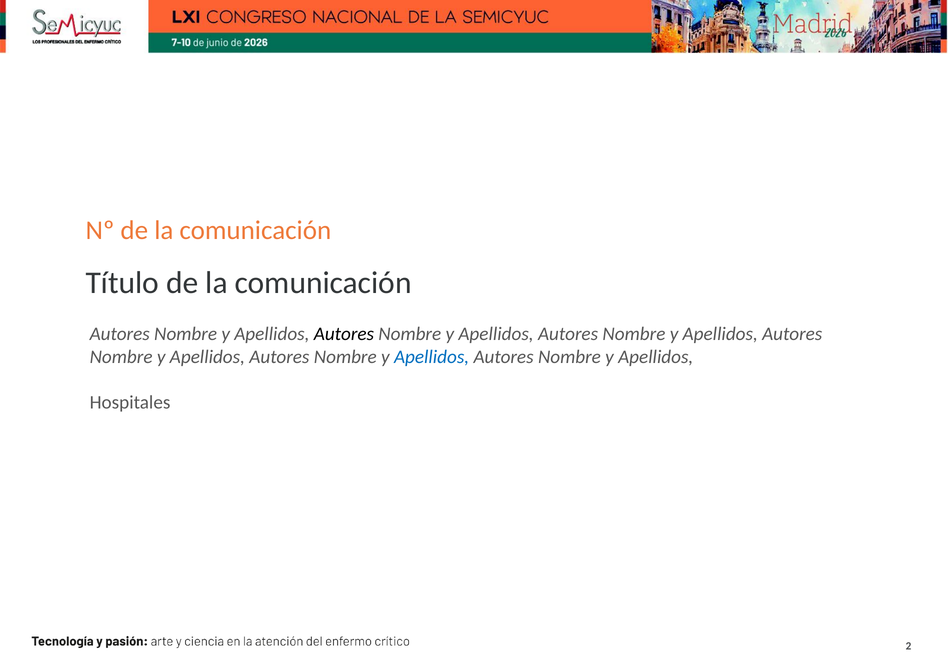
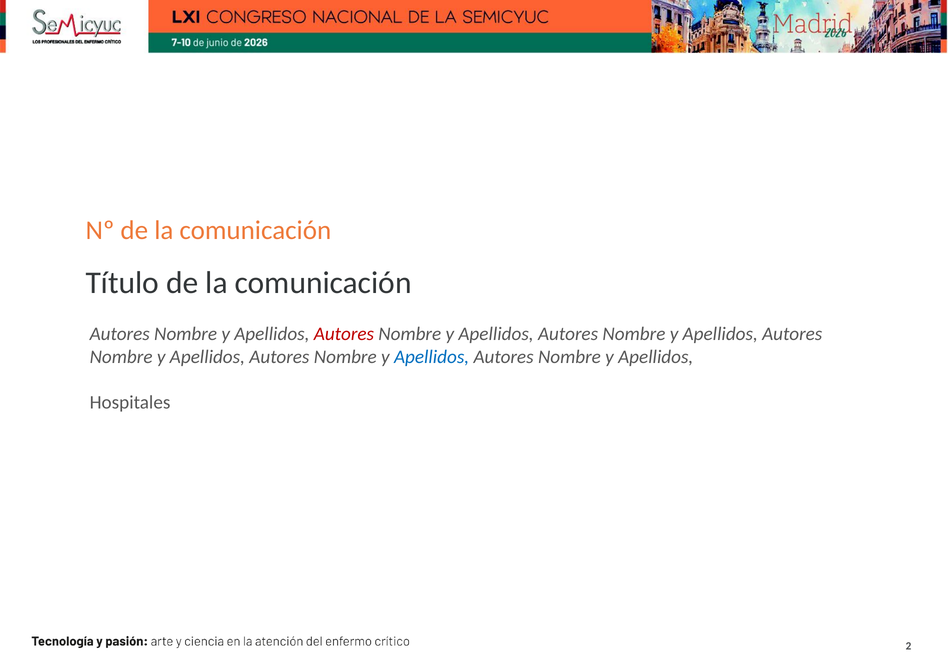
Autores colour: black -> red (344, 334)
